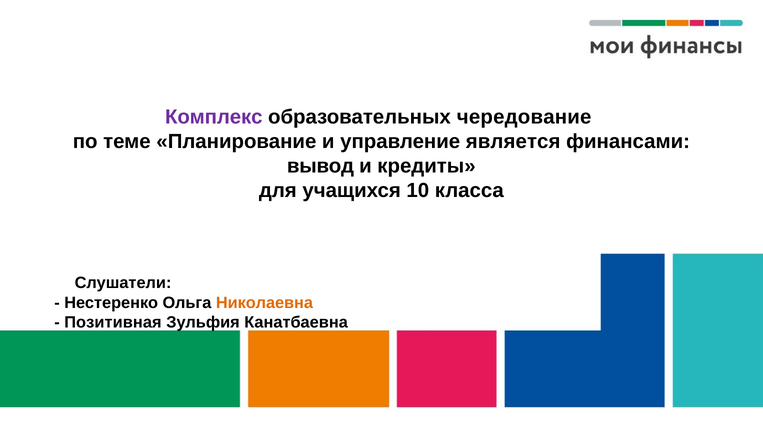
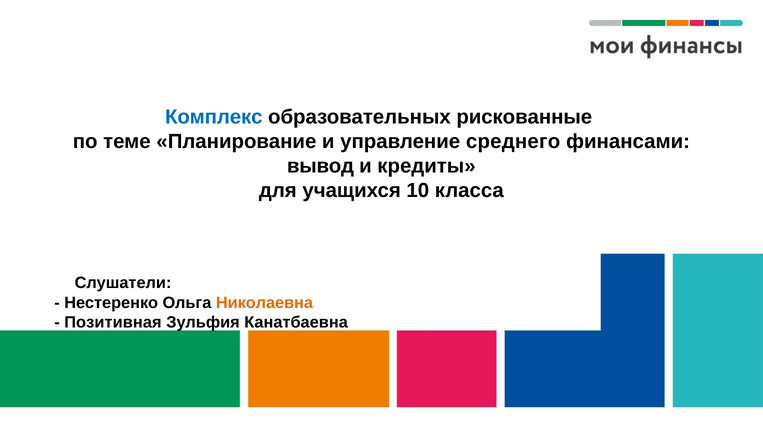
Комплекс colour: purple -> blue (214, 117)
чередование: чередование -> рискованные (524, 117)
является: является -> среднего (513, 141)
